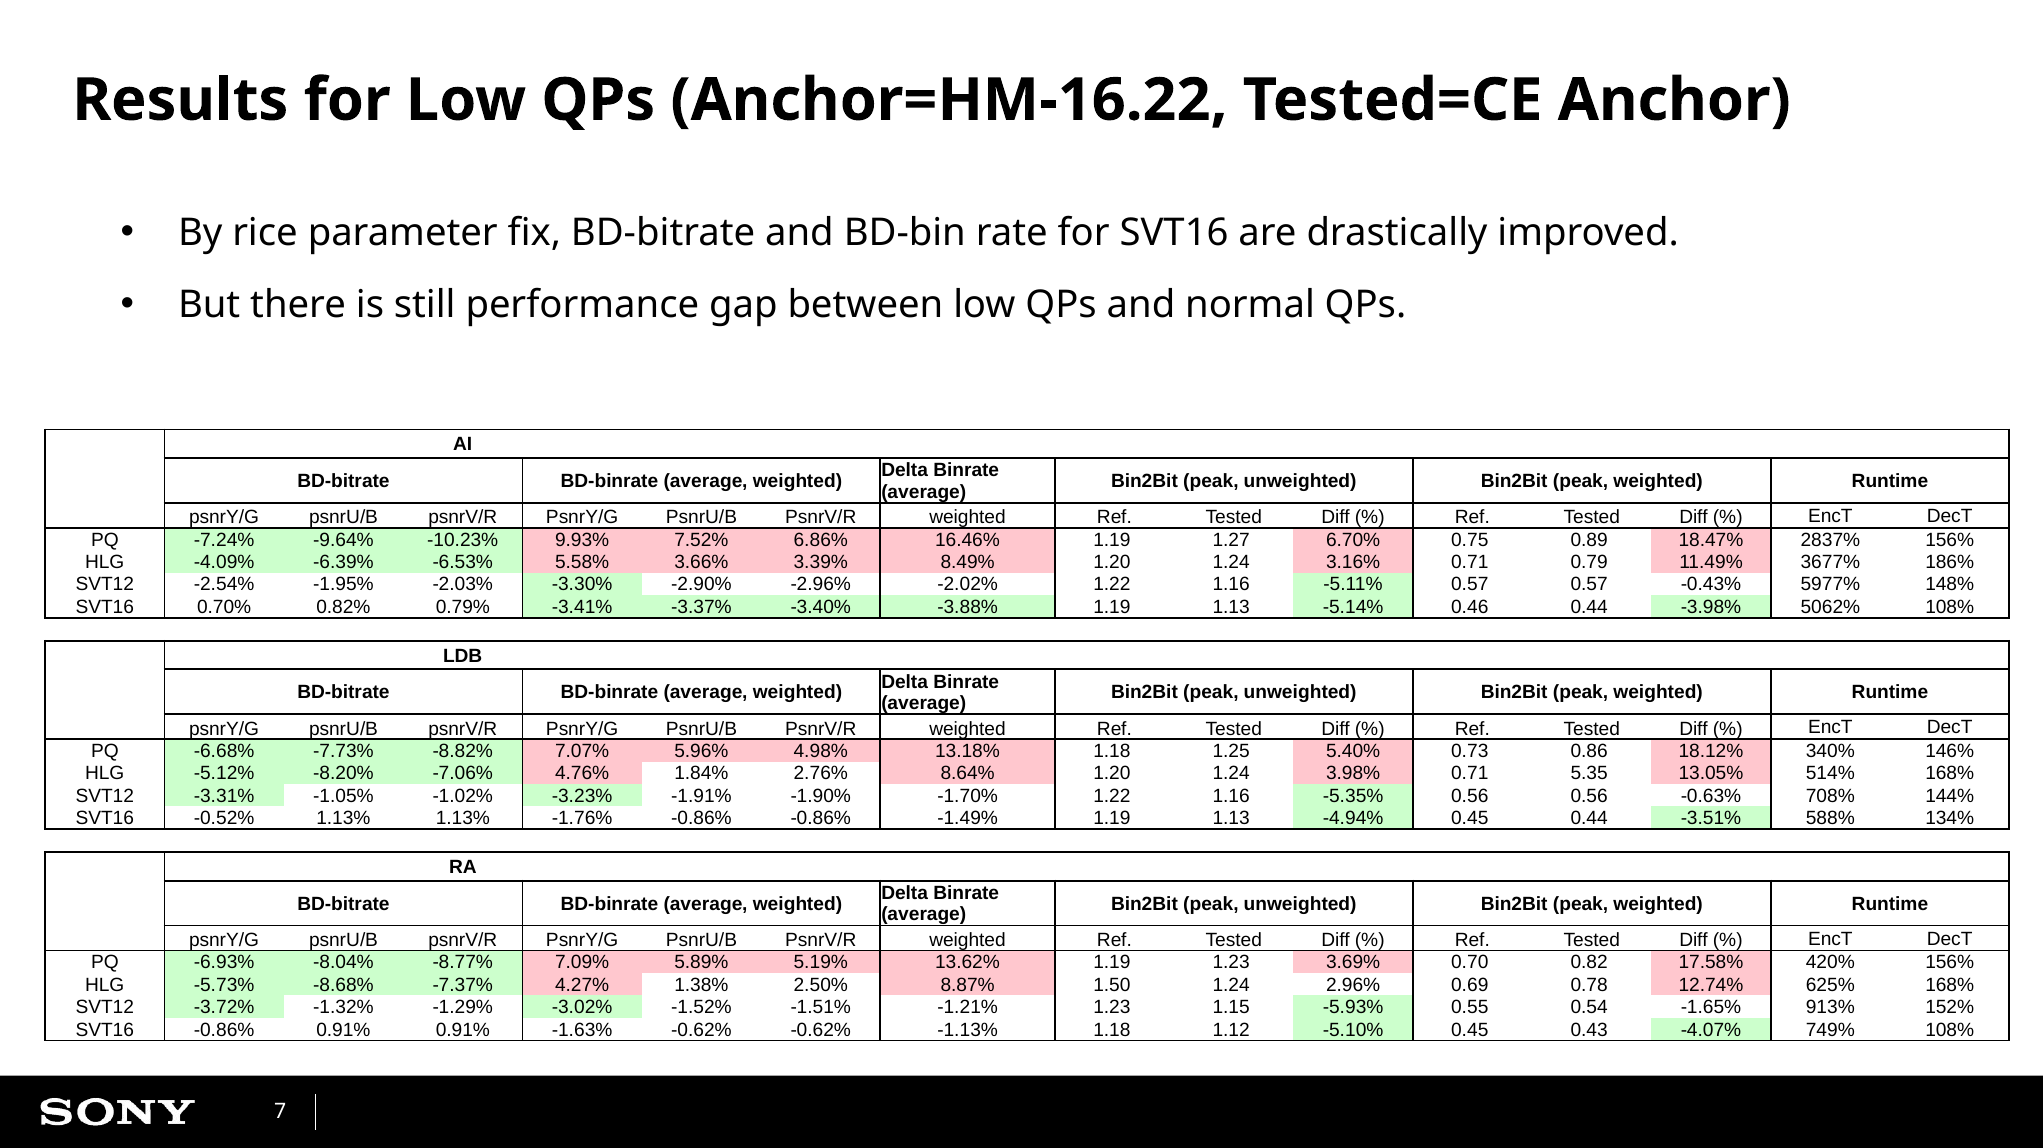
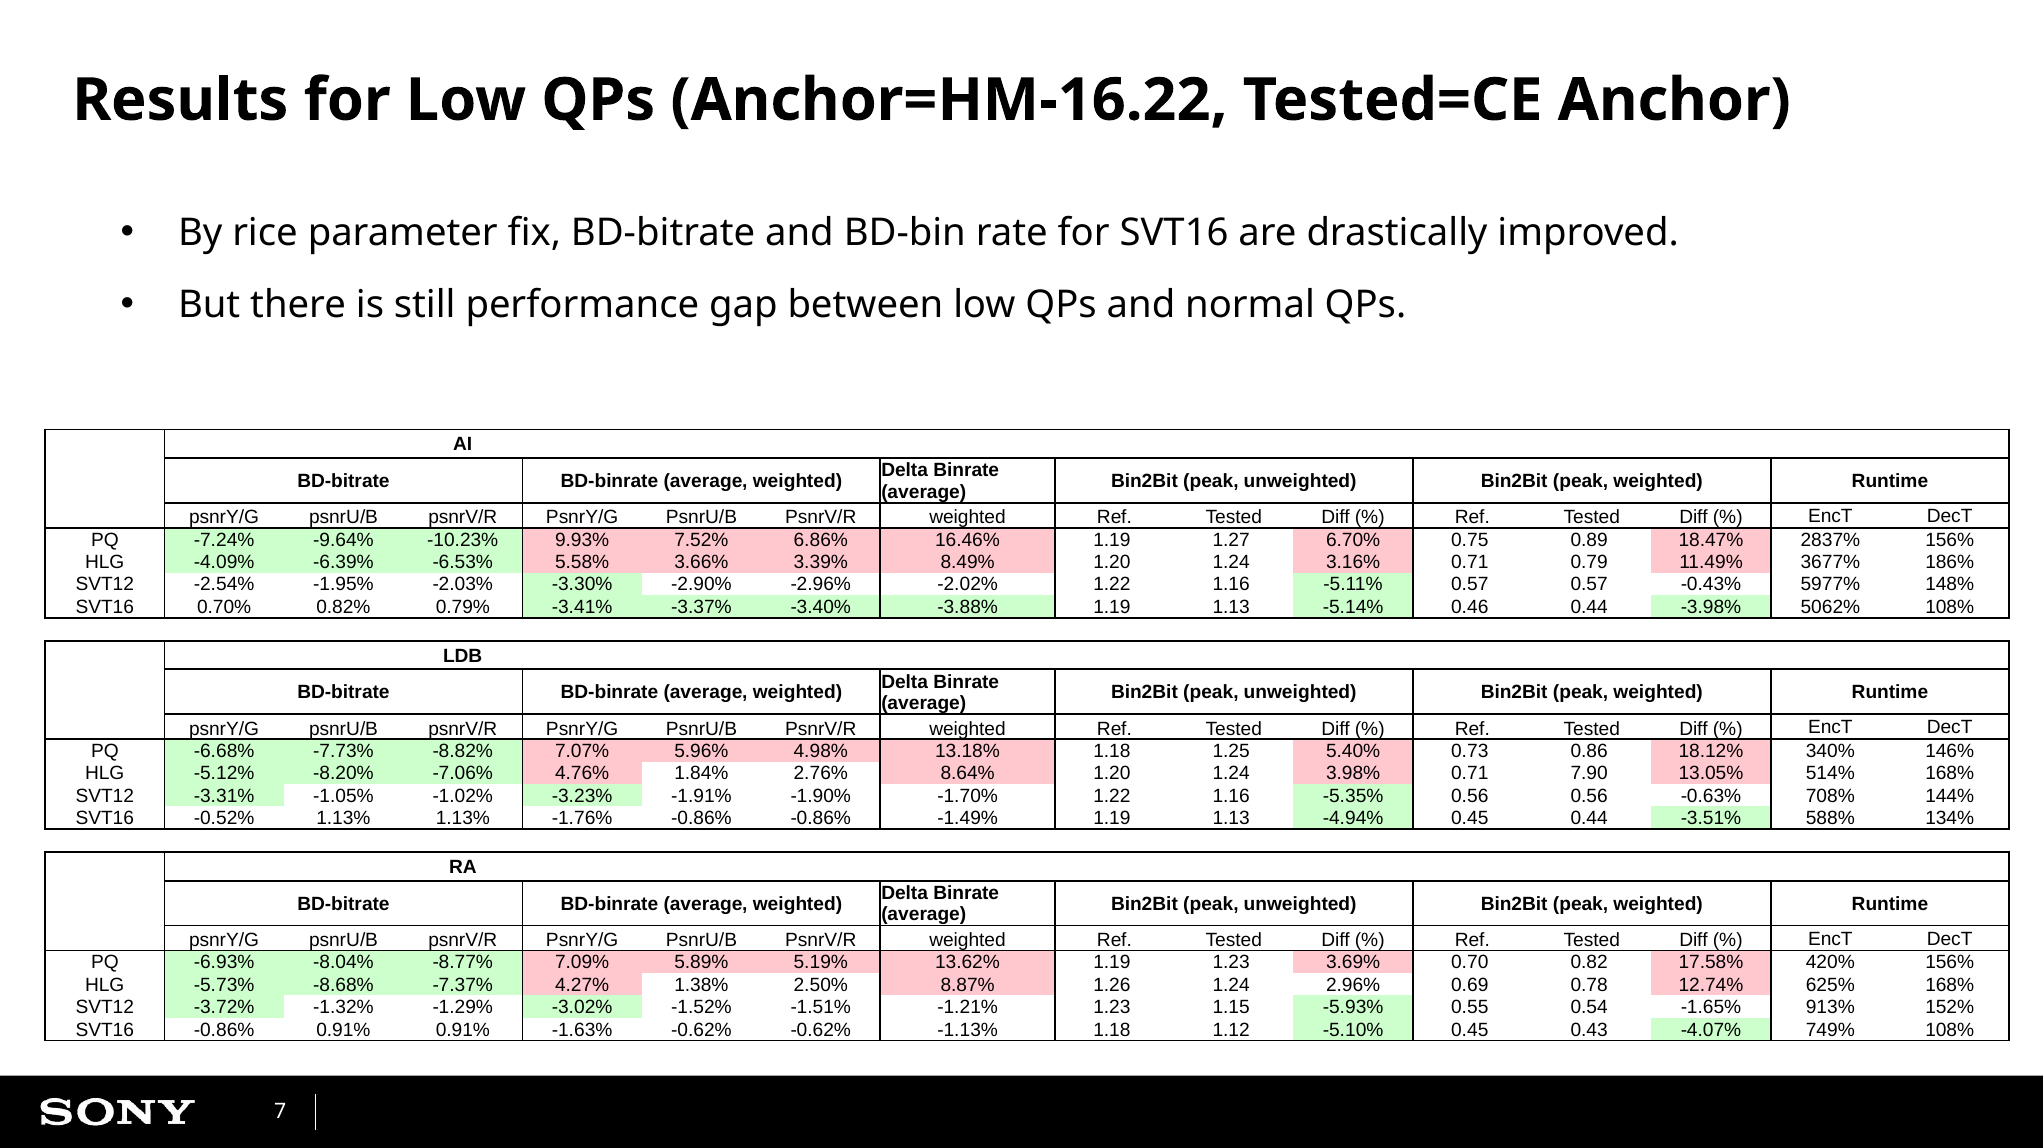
5.35: 5.35 -> 7.90 (1589, 774)
1.50: 1.50 -> 1.26 (1112, 985)
